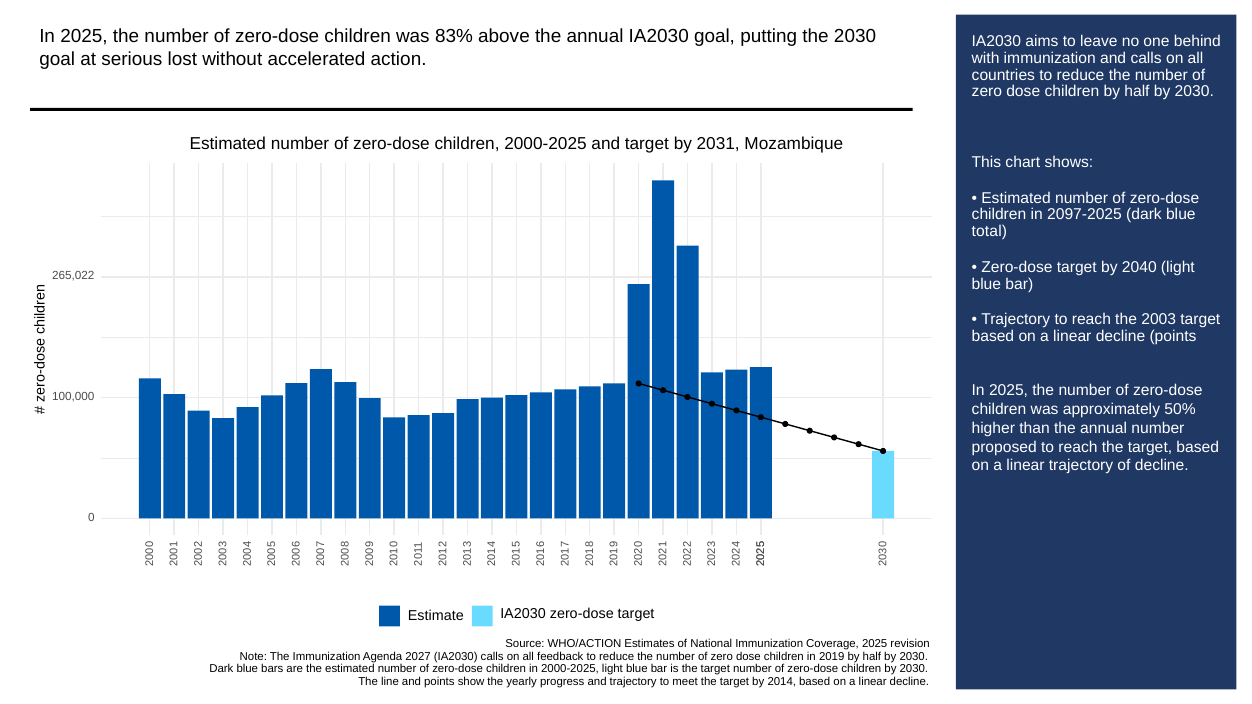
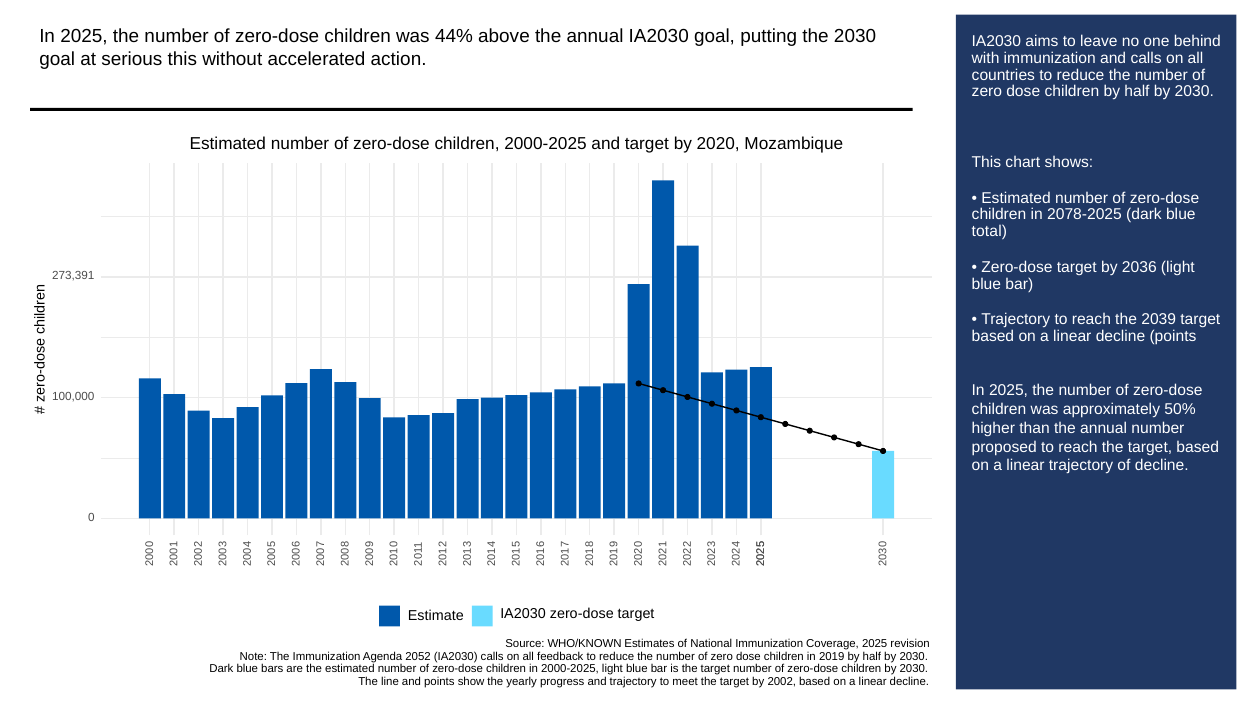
83%: 83% -> 44% (454, 36)
serious lost: lost -> this (182, 59)
2031: 2031 -> 2020 (718, 144)
2097-2025: 2097-2025 -> 2078-2025 (1085, 215)
2040: 2040 -> 2036 (1139, 267)
265,022: 265,022 -> 273,391 (73, 276)
2003: 2003 -> 2039 (1159, 319)
WHO/ACTION: WHO/ACTION -> WHO/KNOWN (585, 644)
2027: 2027 -> 2052 (418, 657)
2014: 2014 -> 2002 (782, 681)
